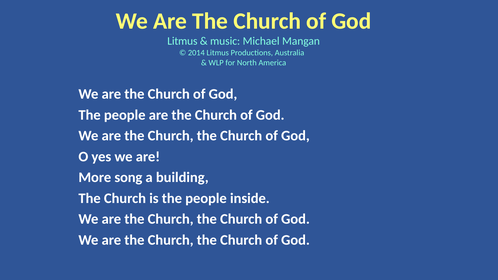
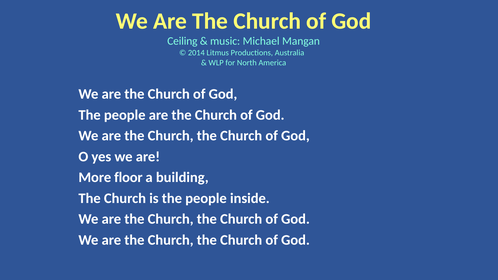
Litmus: Litmus -> Ceiling (182, 41)
song: song -> floor (128, 178)
